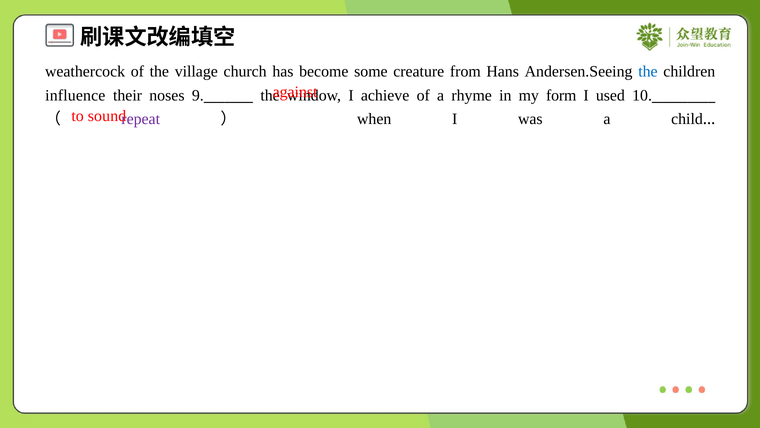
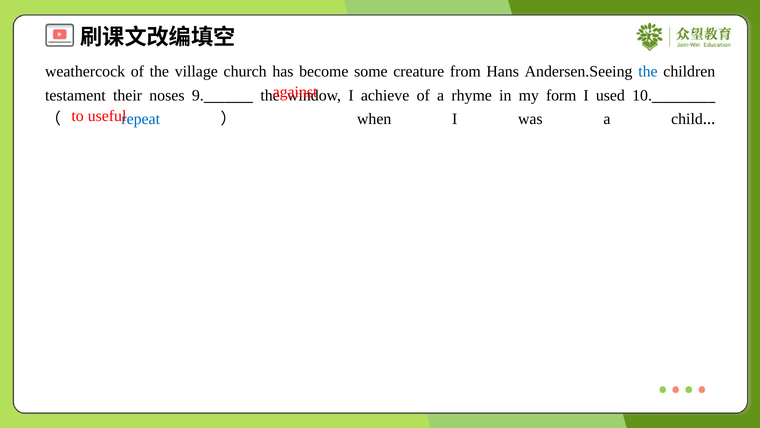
influence: influence -> testament (75, 95)
sound: sound -> useful (107, 116)
repeat colour: purple -> blue (141, 119)
